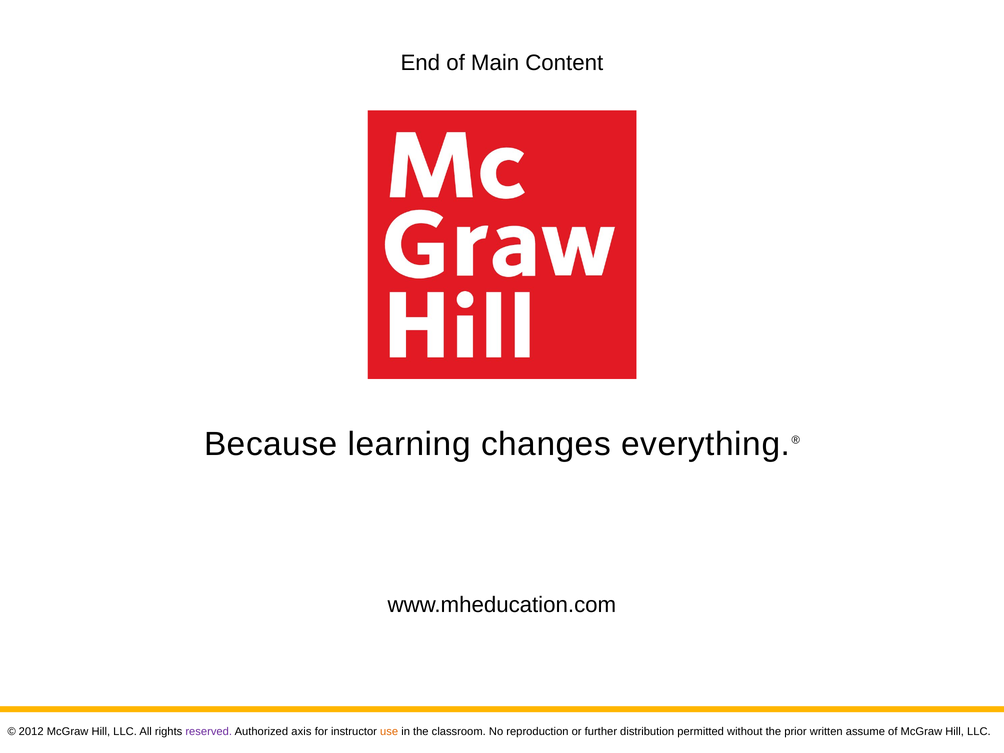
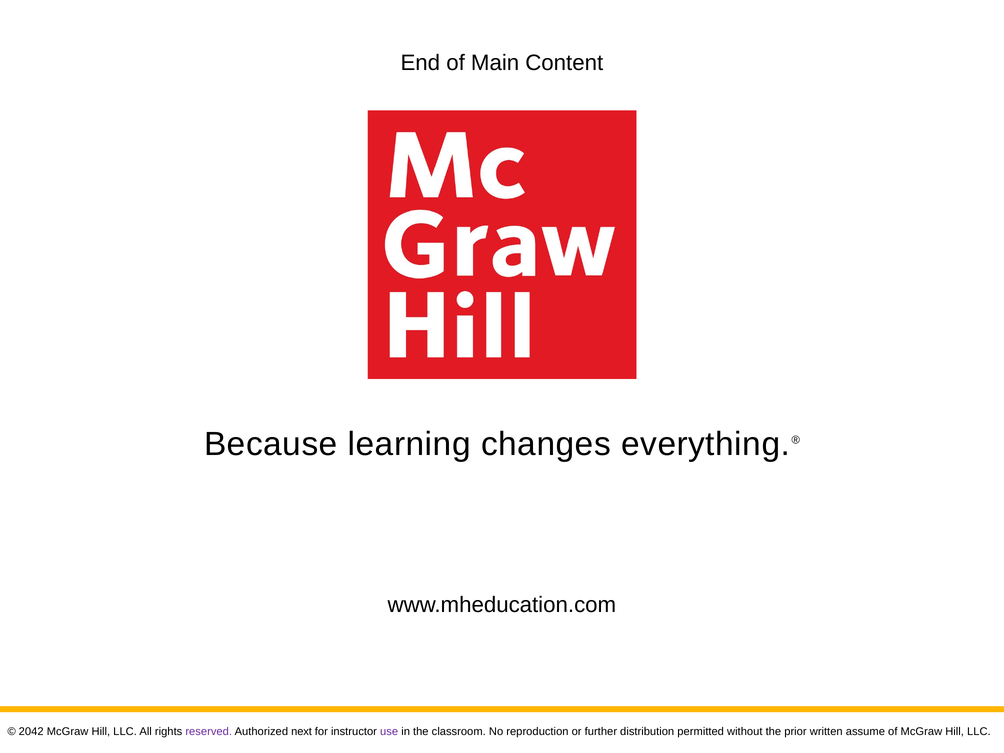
2012: 2012 -> 2042 (31, 732)
axis: axis -> next (302, 732)
use colour: orange -> purple (389, 732)
